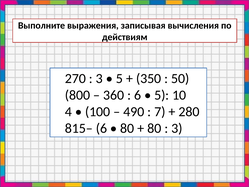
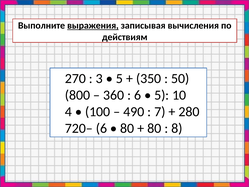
выражения underline: none -> present (93, 25)
815–: 815– -> 720– (79, 128)
3: 3 -> 8 (177, 128)
